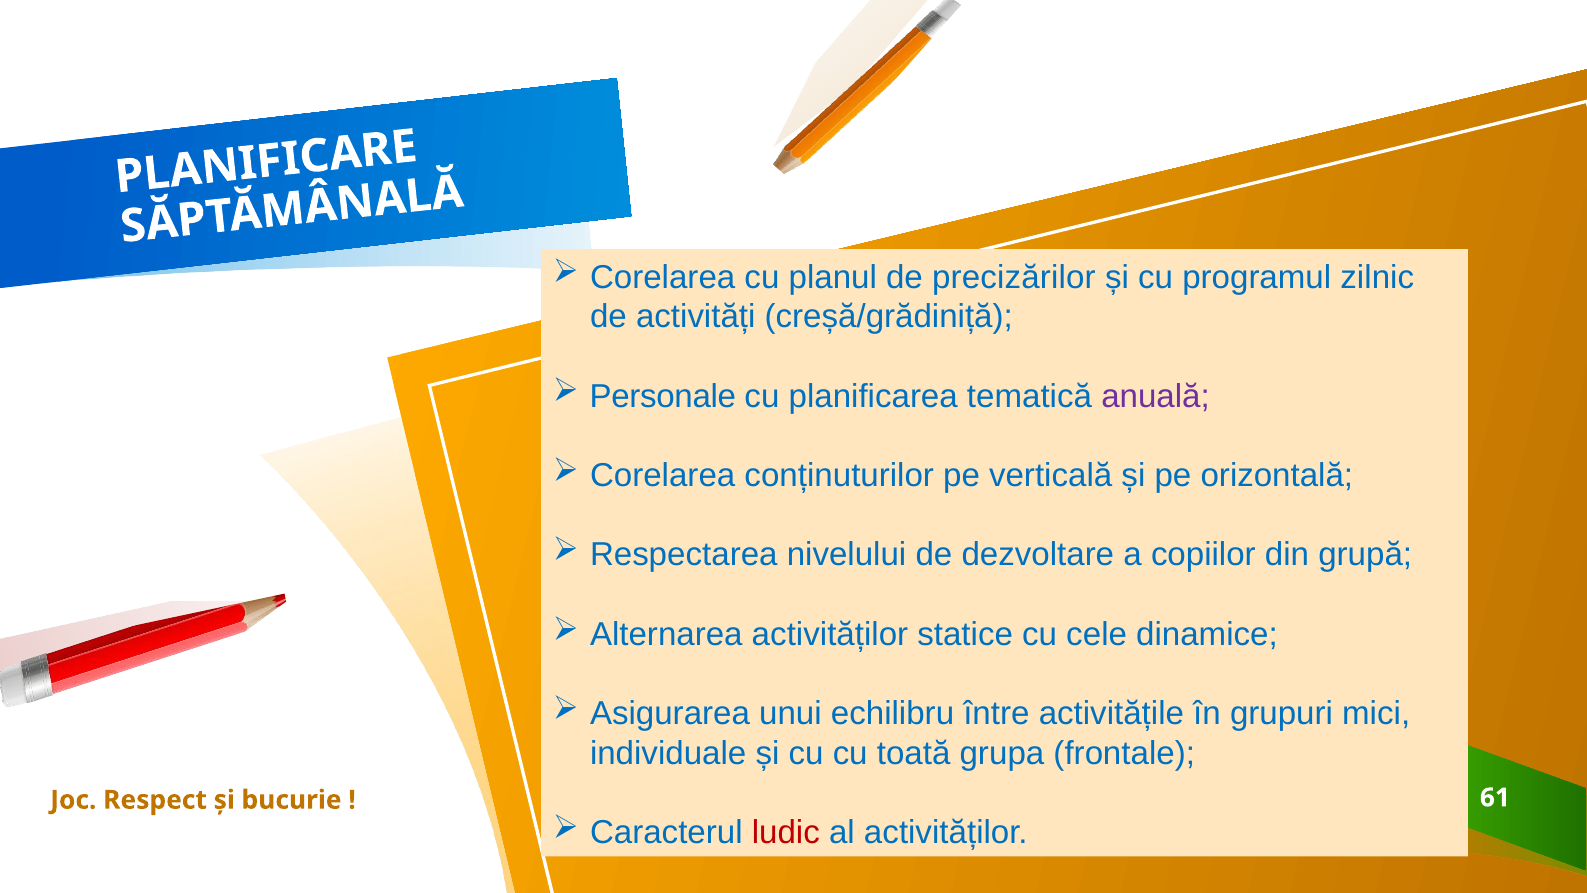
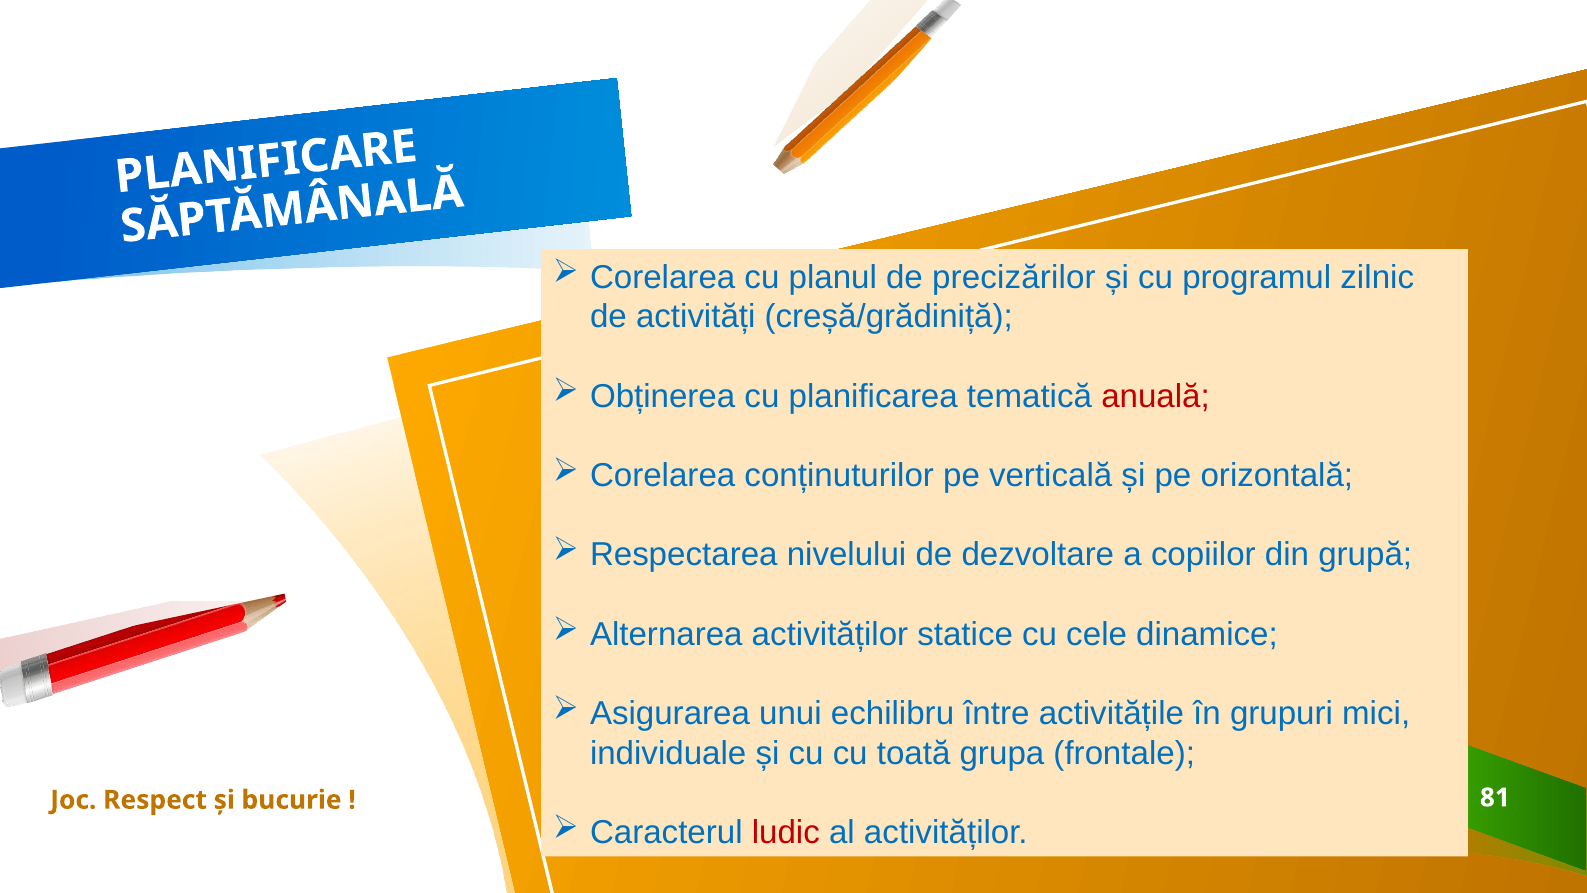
Personale: Personale -> Obținerea (663, 396)
anuală colour: purple -> red (1155, 396)
61: 61 -> 81 (1495, 797)
